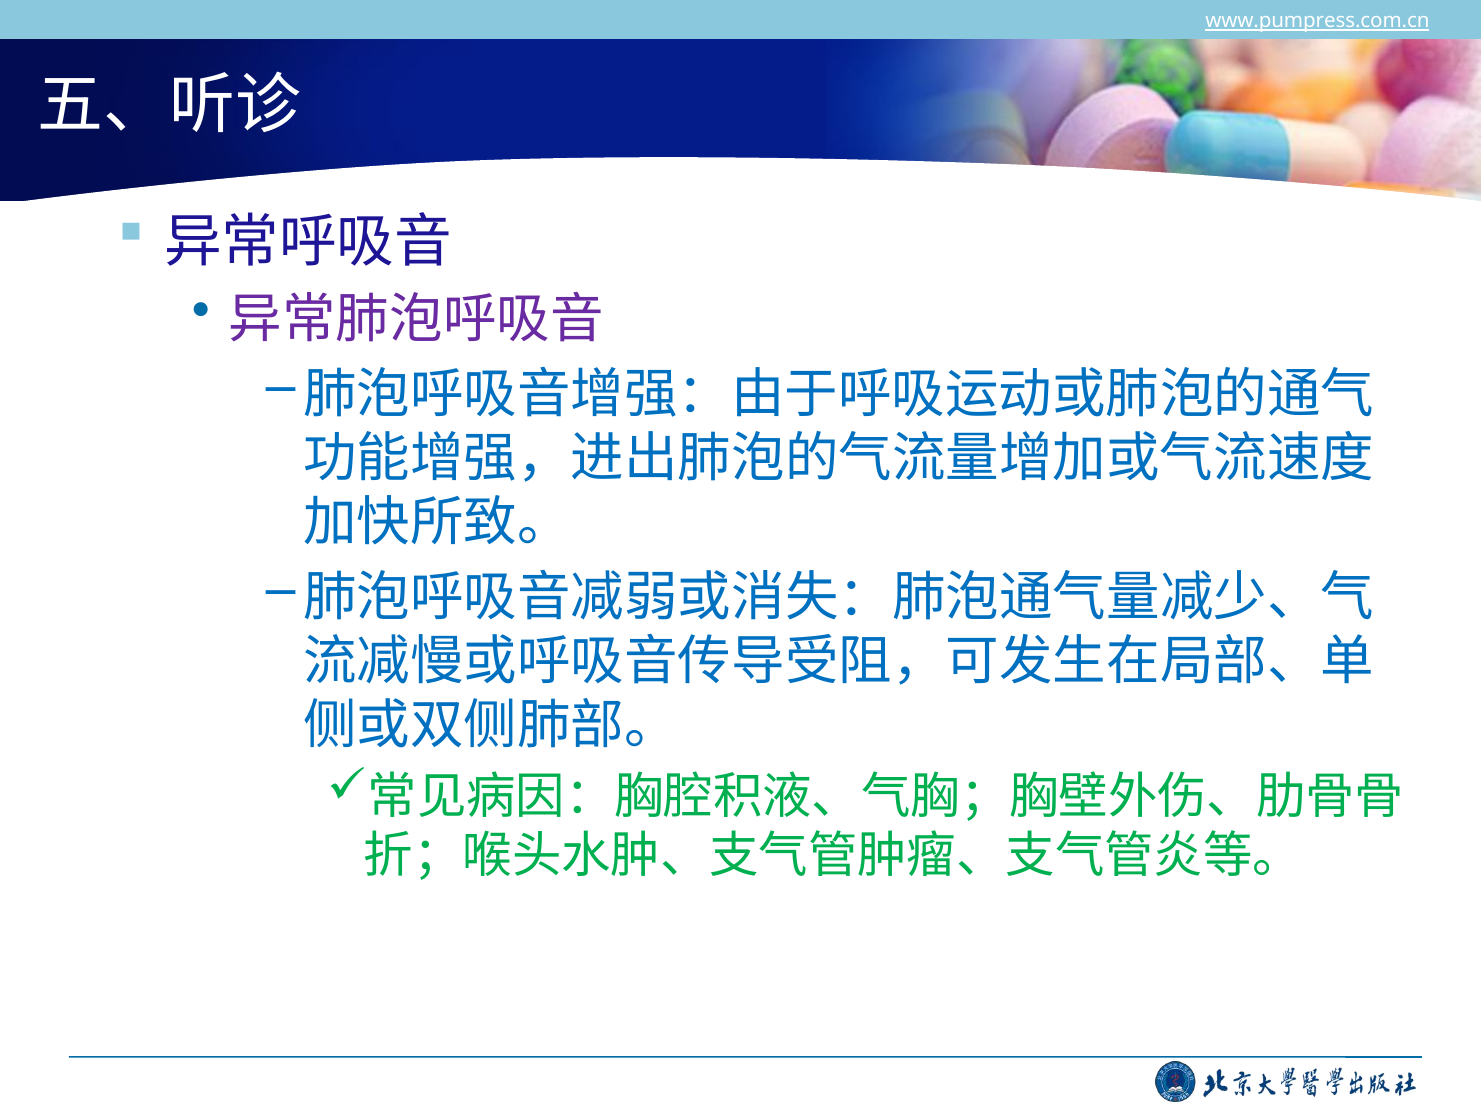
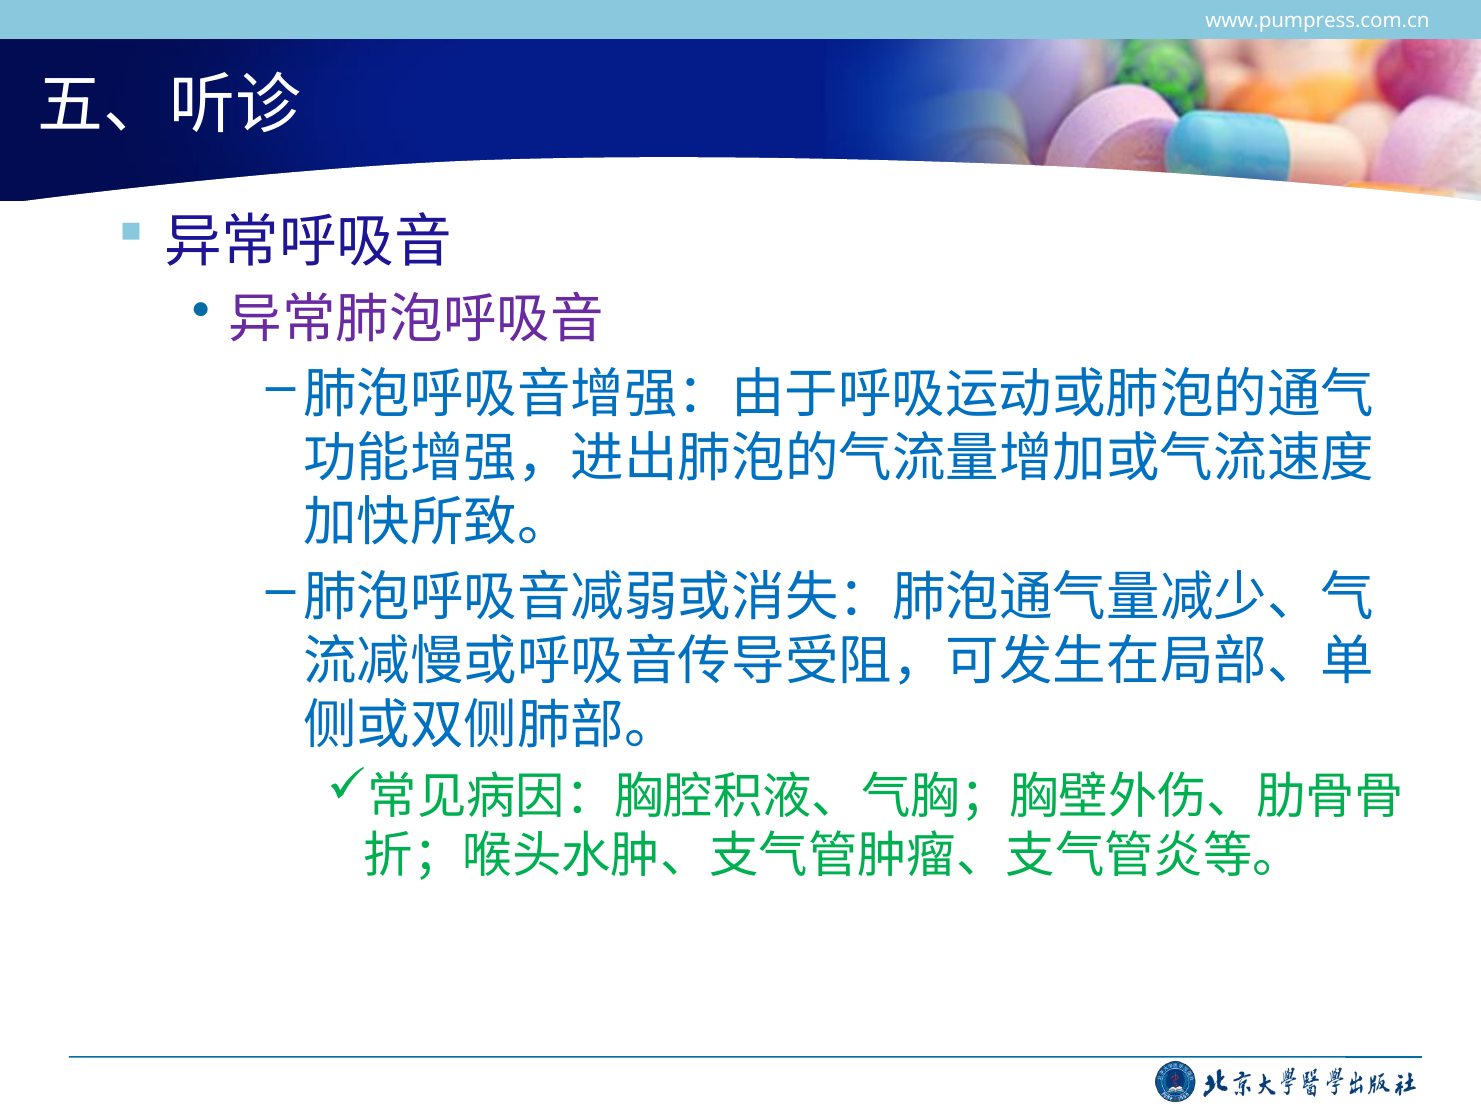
www.pumpress.com.cn underline: present -> none (1317, 21)
